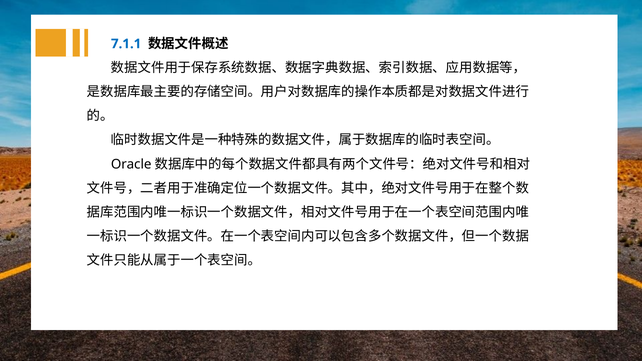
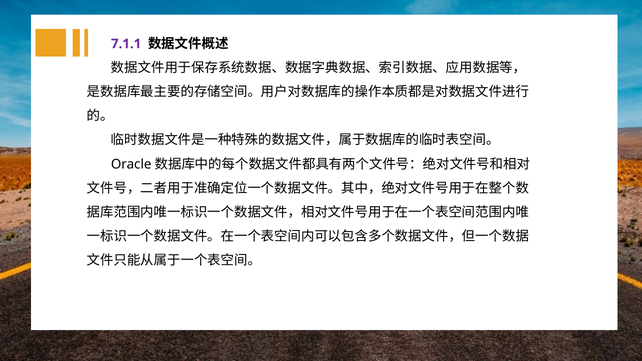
7.1.1 colour: blue -> purple (126, 44)
